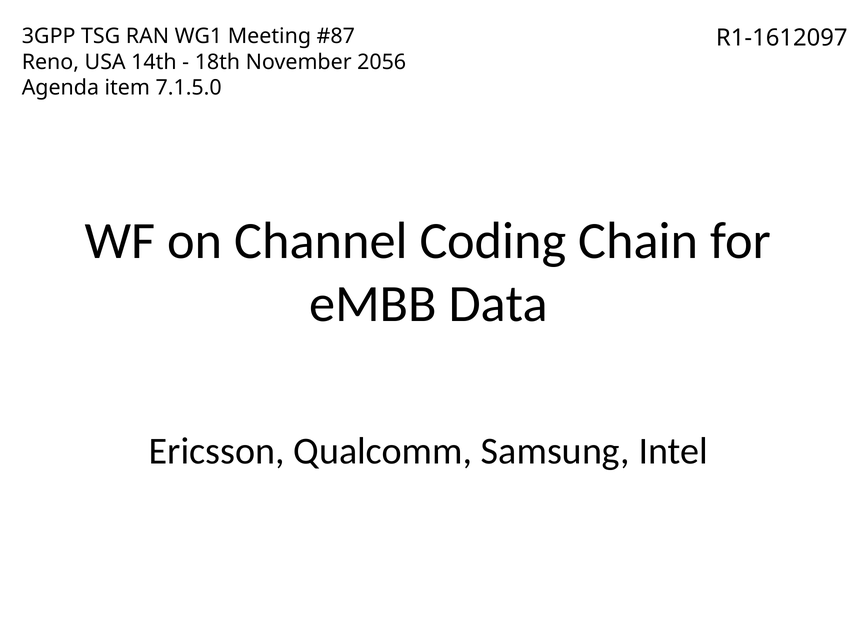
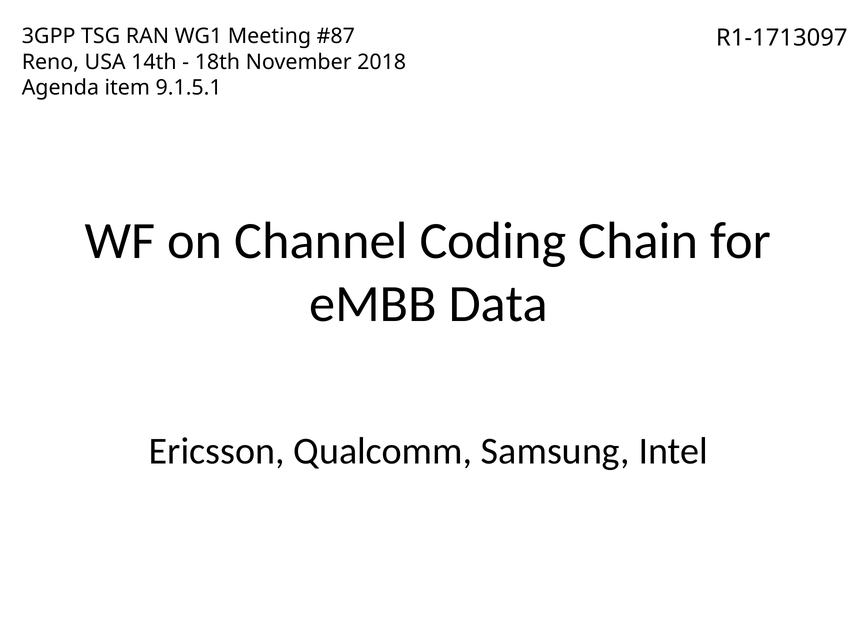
R1-1612097: R1-1612097 -> R1-1713097 (782, 38)
2056: 2056 -> 2018 (382, 62)
7.1.5.0: 7.1.5.0 -> 9.1.5.1 (189, 88)
